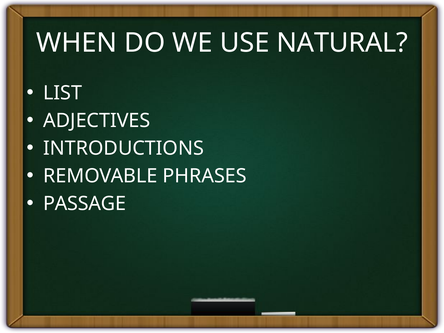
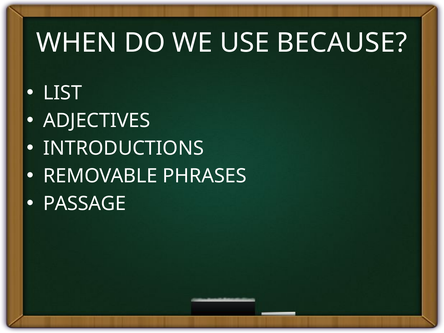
NATURAL: NATURAL -> BECAUSE (342, 43)
